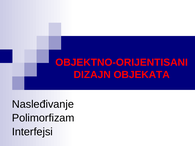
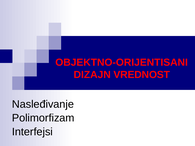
OBJEKATA: OBJEKATA -> VREDNOST (142, 75)
